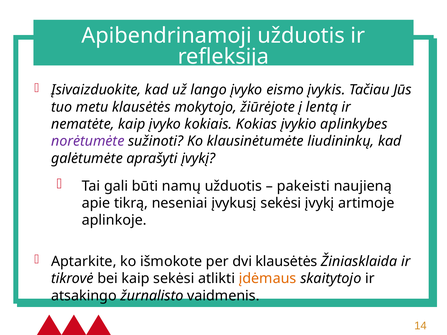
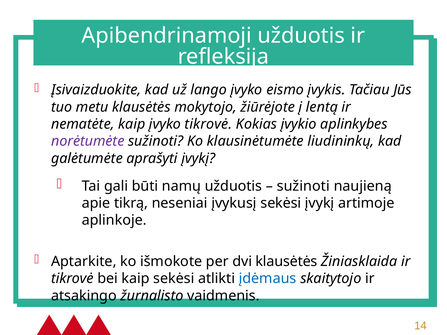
įvyko kokiais: kokiais -> tikrovė (208, 124)
pakeisti: pakeisti -> sužinoti (303, 186)
įdėmaus colour: orange -> blue (268, 279)
